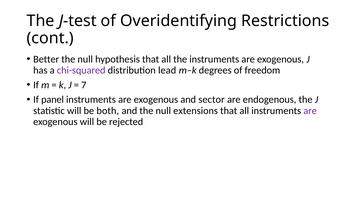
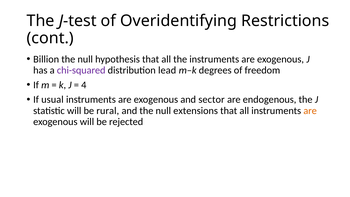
Better: Better -> Billion (46, 59)
7: 7 -> 4 (84, 85)
panel: panel -> usual (52, 100)
both: both -> rural (108, 111)
are colour: purple -> orange (310, 111)
